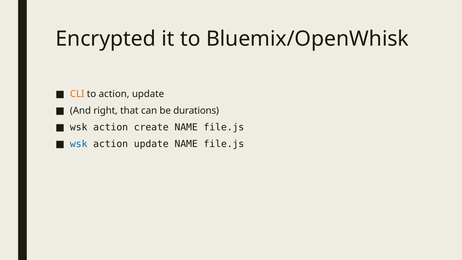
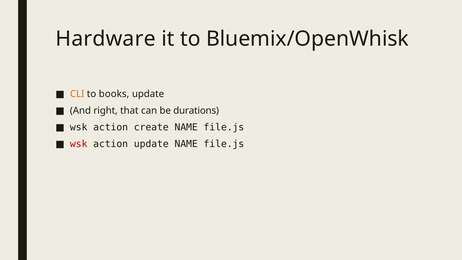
Encrypted: Encrypted -> Hardware (106, 39)
to action: action -> books (114, 94)
wsk colour: blue -> red (79, 144)
